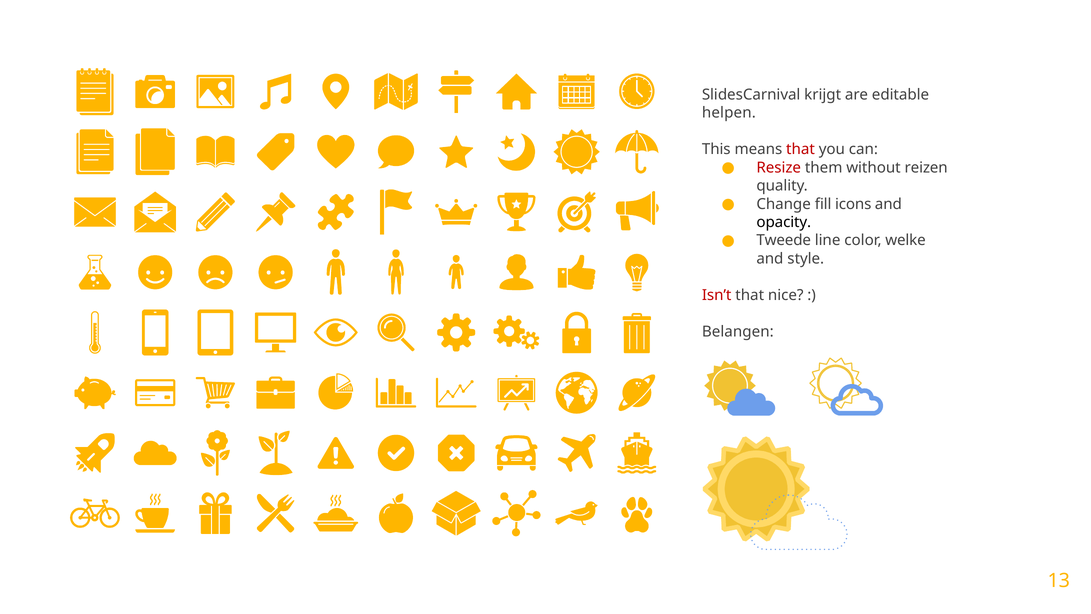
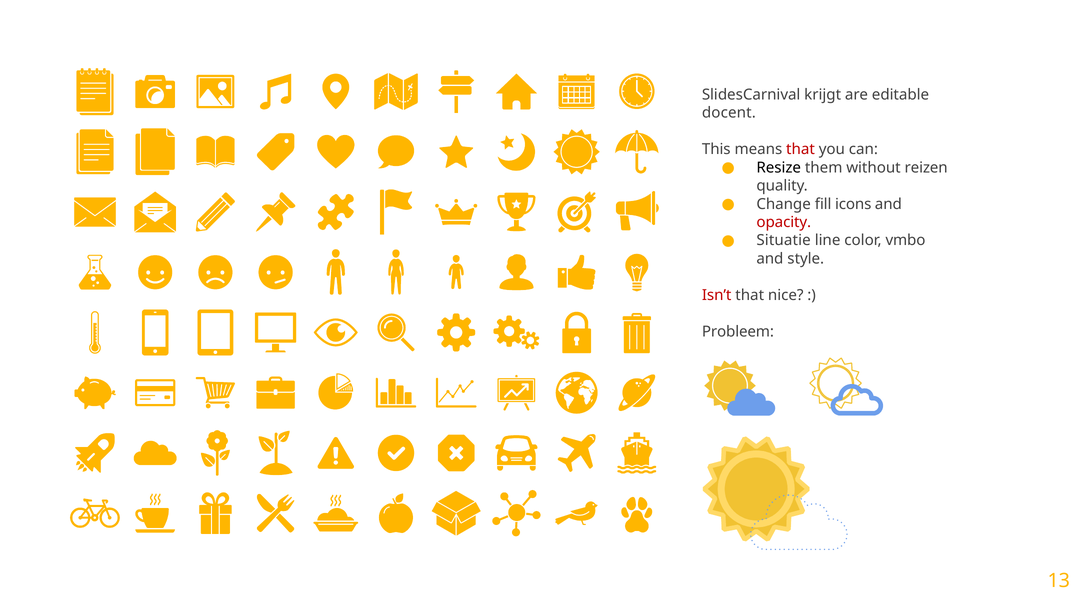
helpen: helpen -> docent (729, 113)
Resize colour: red -> black (779, 167)
opacity colour: black -> red (784, 222)
Tweede: Tweede -> Situatie (784, 240)
welke: welke -> vmbo (905, 240)
Belangen: Belangen -> Probleem (738, 331)
